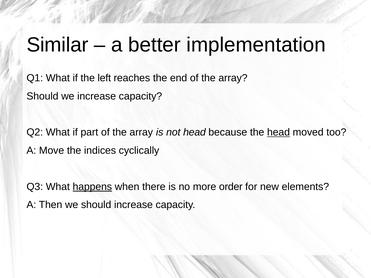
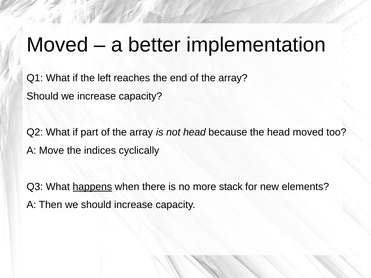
Similar: Similar -> Moved (57, 45)
head underline: present -> none (278, 132)
order: order -> stack (231, 187)
